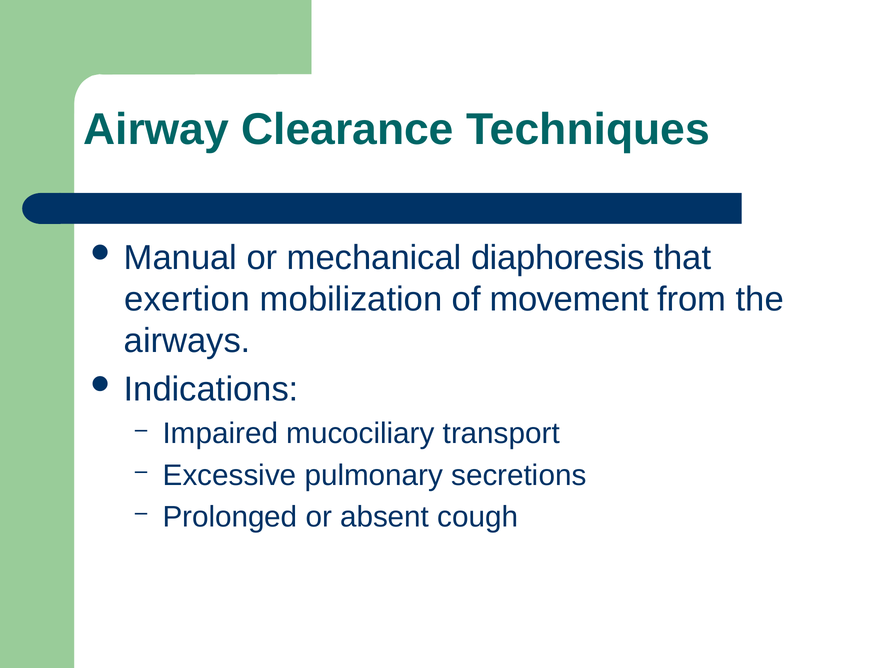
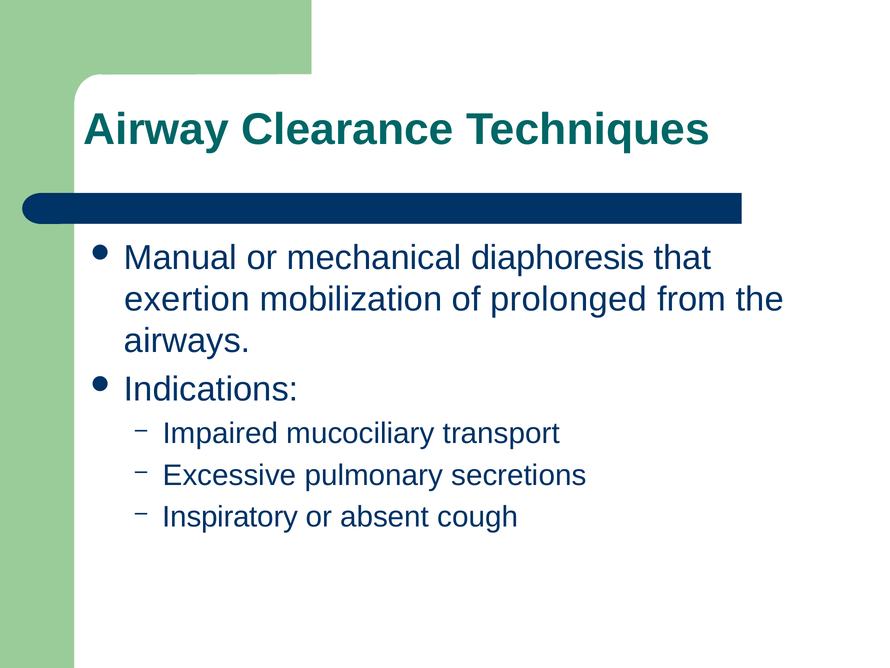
movement: movement -> prolonged (569, 299)
Prolonged: Prolonged -> Inspiratory (230, 516)
